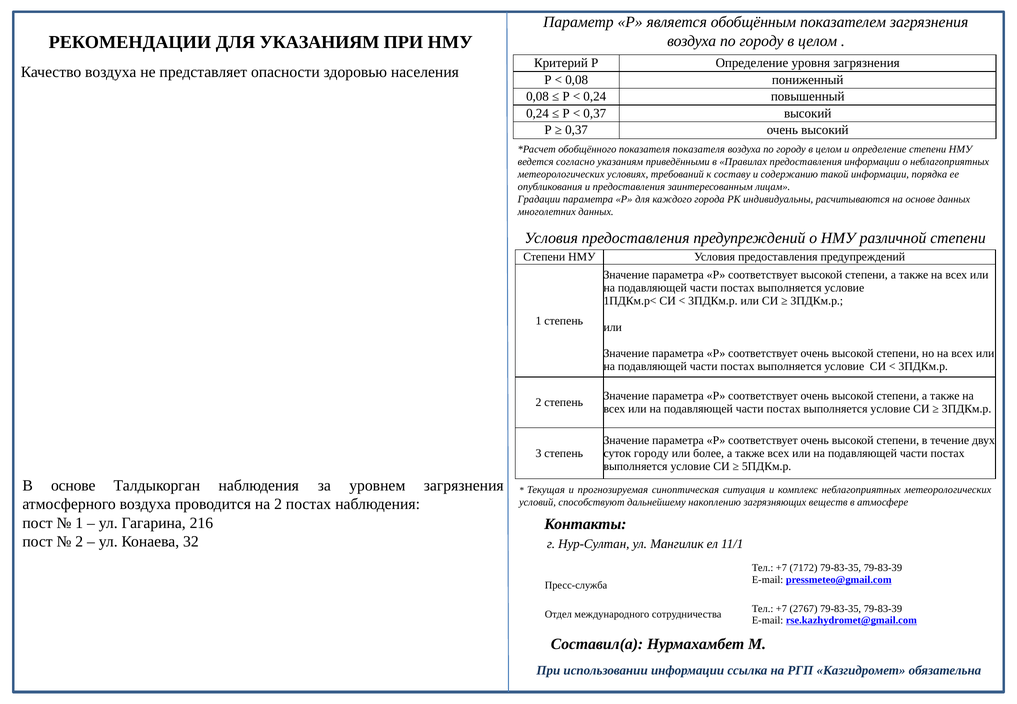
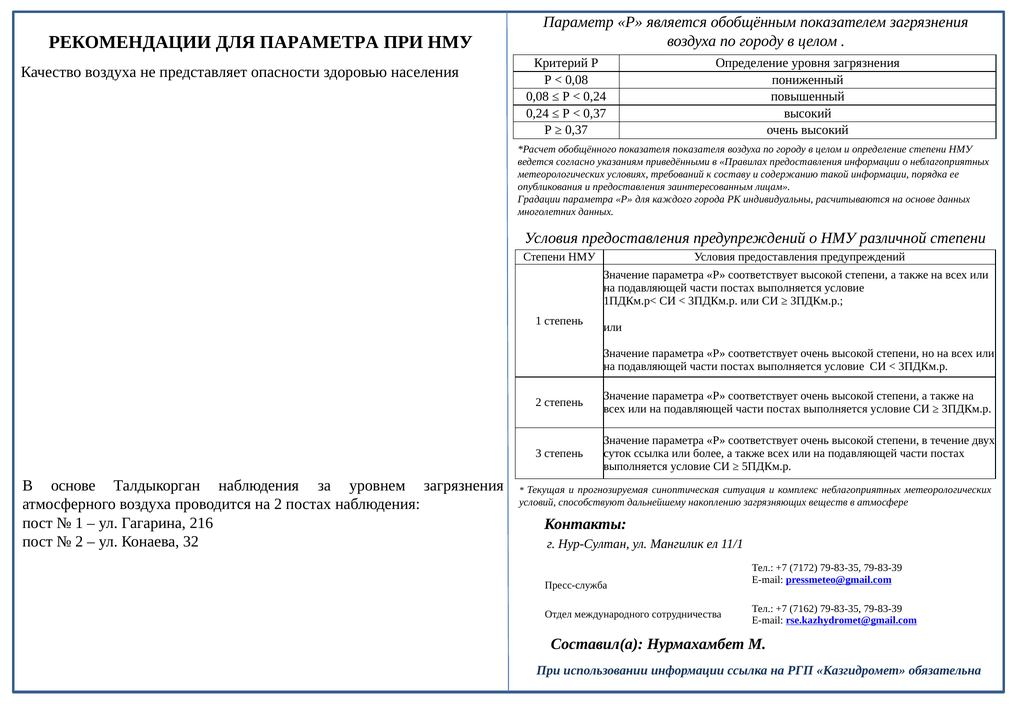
ДЛЯ УКАЗАНИЯМ: УКАЗАНИЯМ -> ПАРАМЕТРА (319, 42)
суток городу: городу -> ссылка (651, 453)
2767: 2767 -> 7162 (804, 609)
